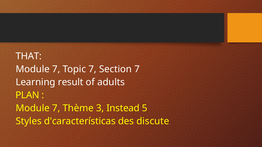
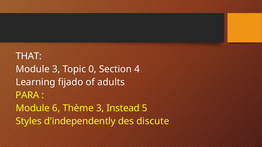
7: 7 -> 3 (56, 69)
Topic 7: 7 -> 0 (93, 69)
Section 7: 7 -> 4 (137, 69)
result: result -> fijado (71, 82)
PLAN: PLAN -> PARA (27, 95)
7: 7 -> 6 (56, 109)
d'características: d'características -> d'independently (80, 122)
